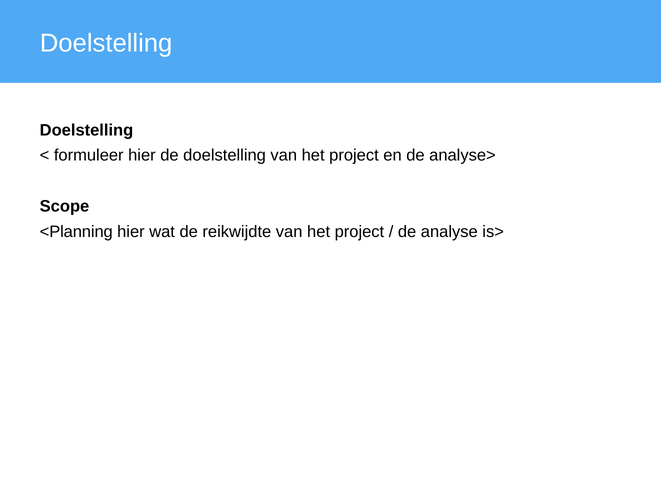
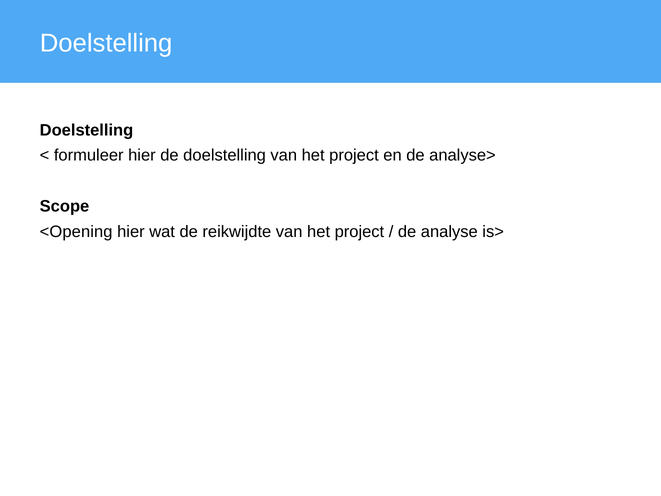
<Planning: <Planning -> <Opening (76, 231)
